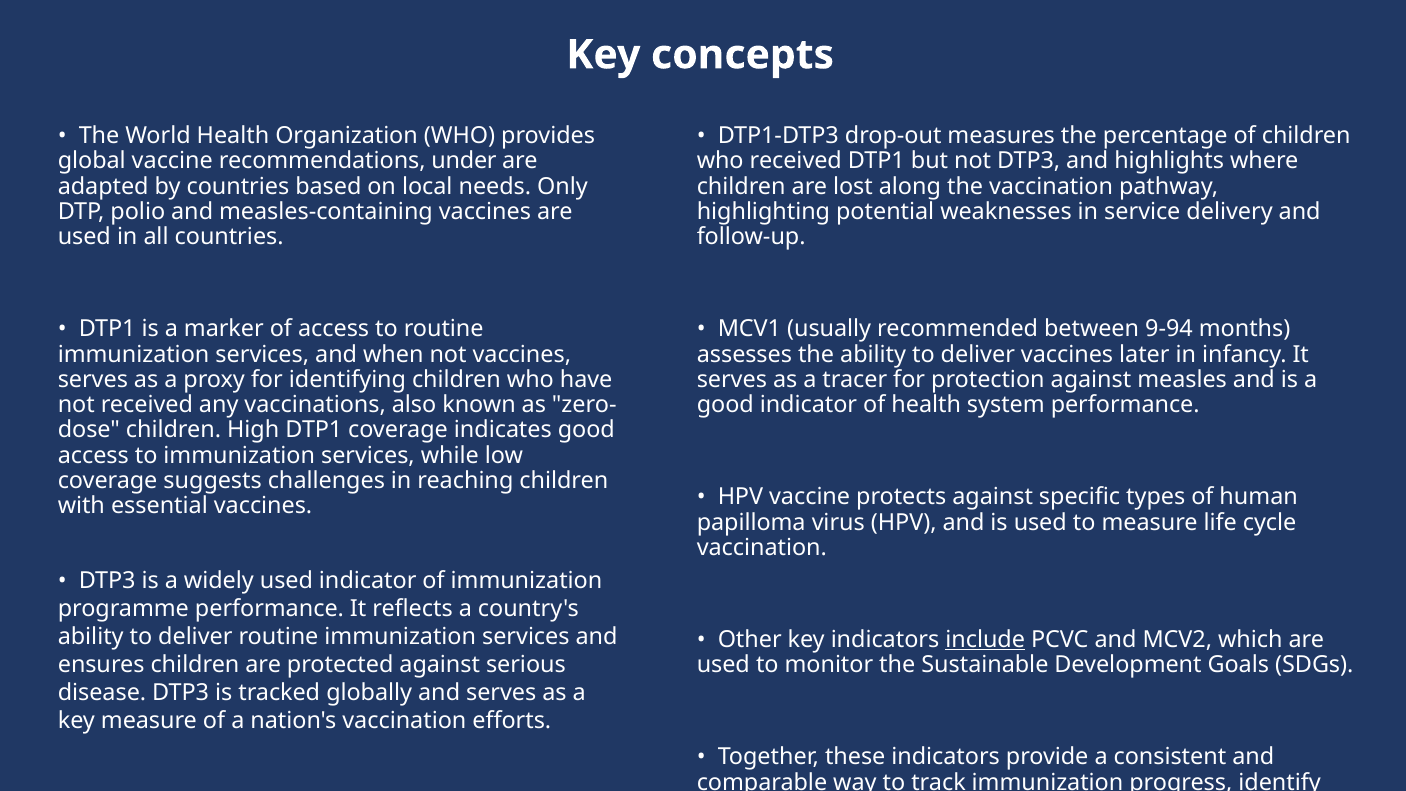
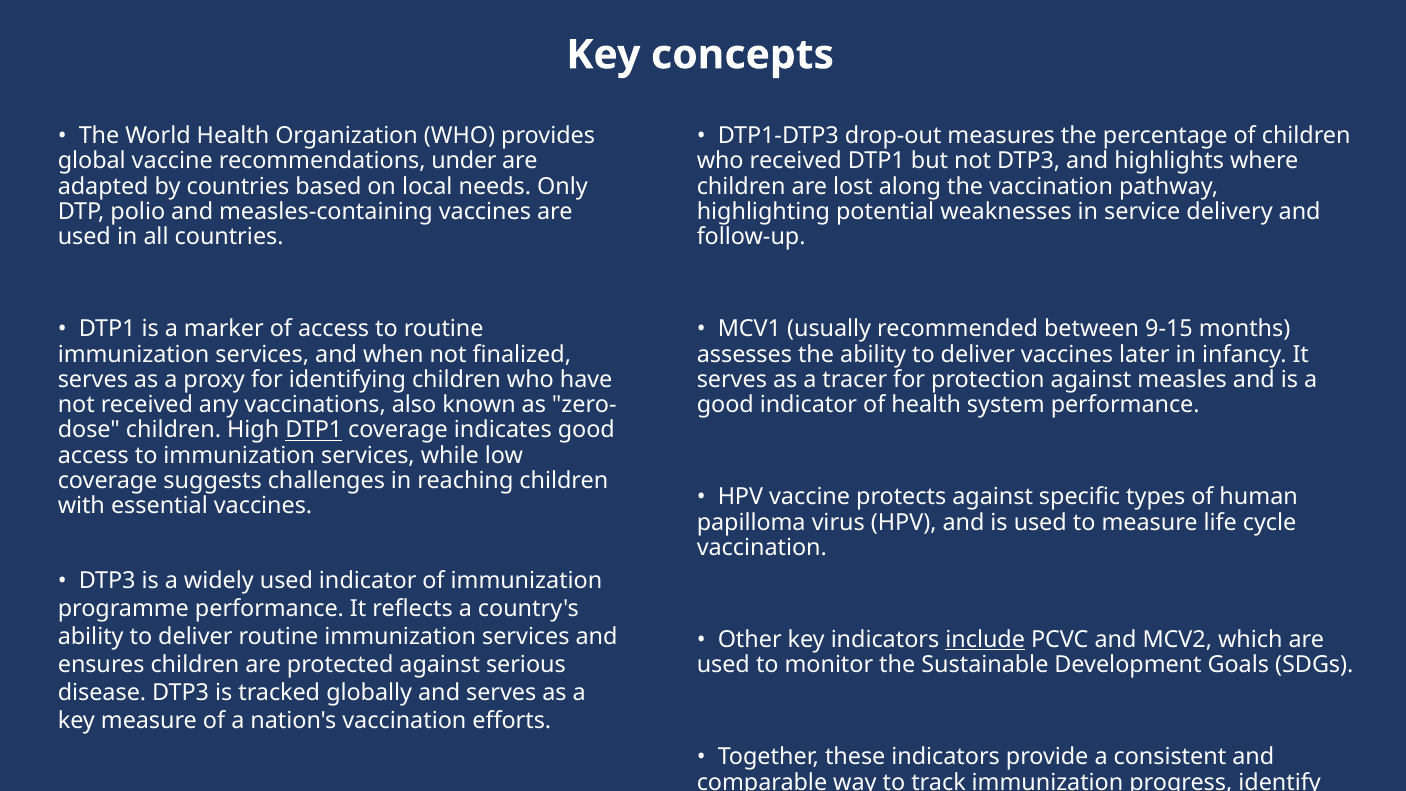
9-94: 9-94 -> 9-15 (1169, 329)
not vaccines: vaccines -> finalized (522, 354)
DTP1 underline: none -> present (314, 430)
